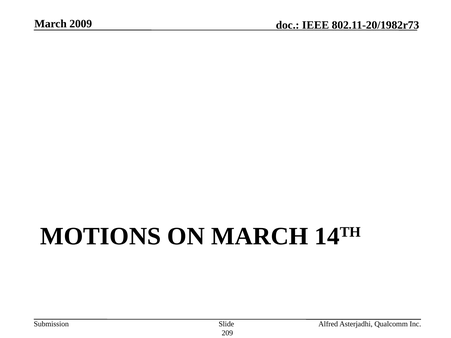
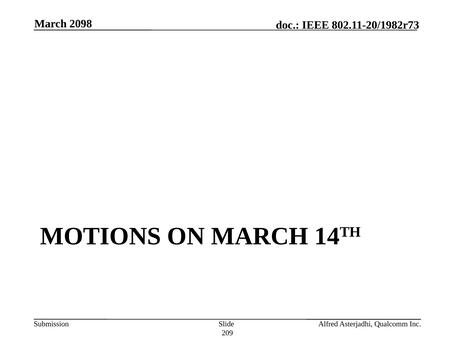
2009: 2009 -> 2098 (81, 24)
